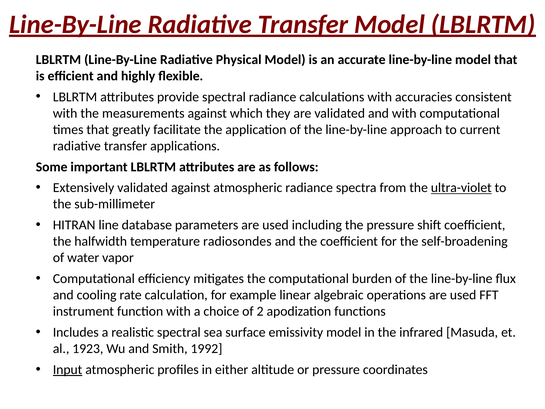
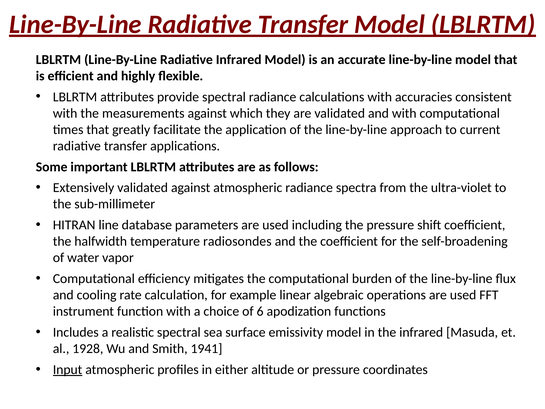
Radiative Physical: Physical -> Infrared (239, 60)
ultra-violet underline: present -> none (461, 188)
2: 2 -> 6 (260, 311)
1923: 1923 -> 1928 (88, 348)
1992: 1992 -> 1941 (207, 348)
